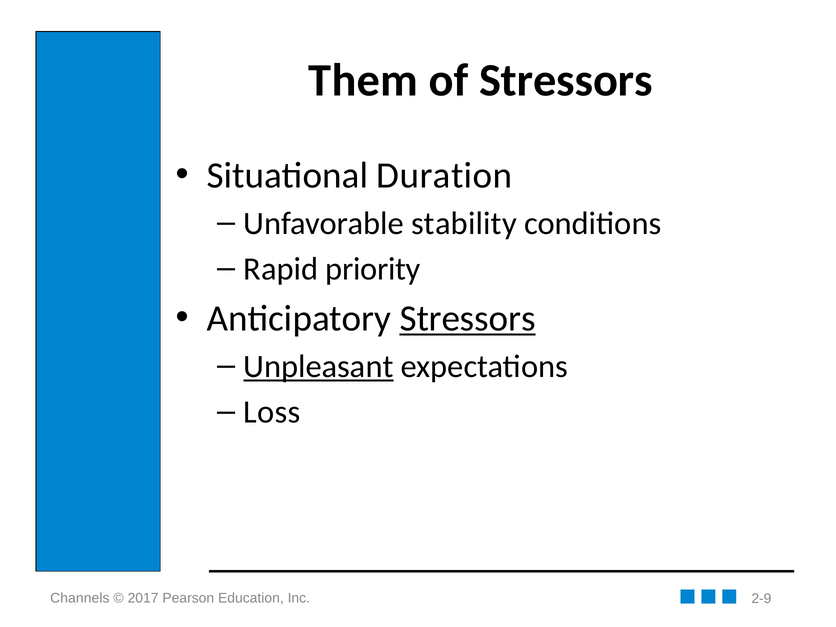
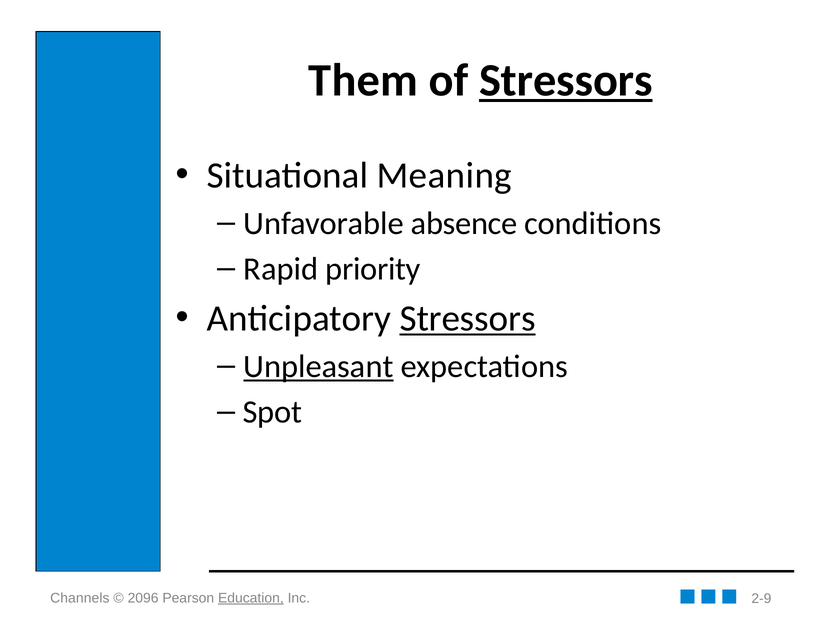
Stressors underline: none -> present (566, 81)
Duration: Duration -> Meaning (444, 175)
stability: stability -> absence (464, 223)
Loss: Loss -> Spot (272, 412)
2017: 2017 -> 2096 (143, 598)
Education underline: none -> present (251, 598)
